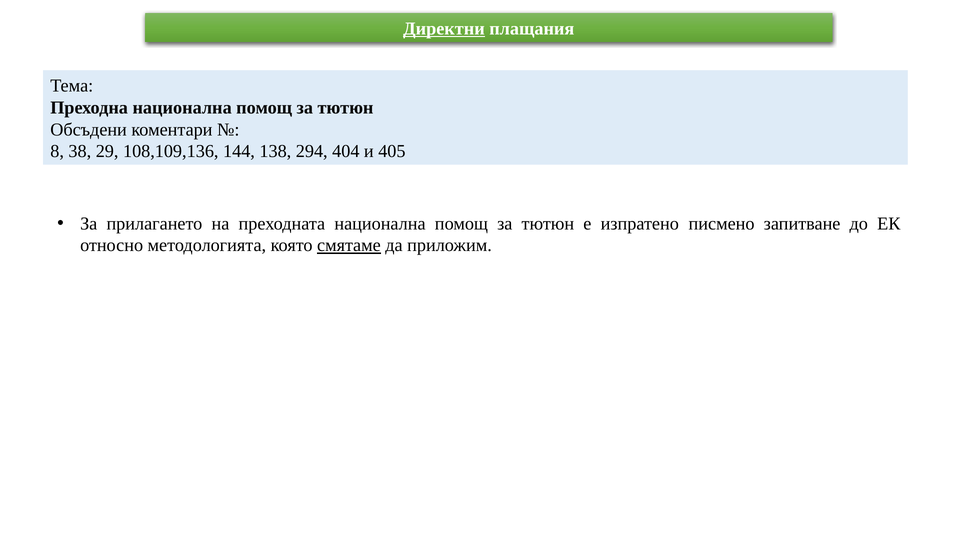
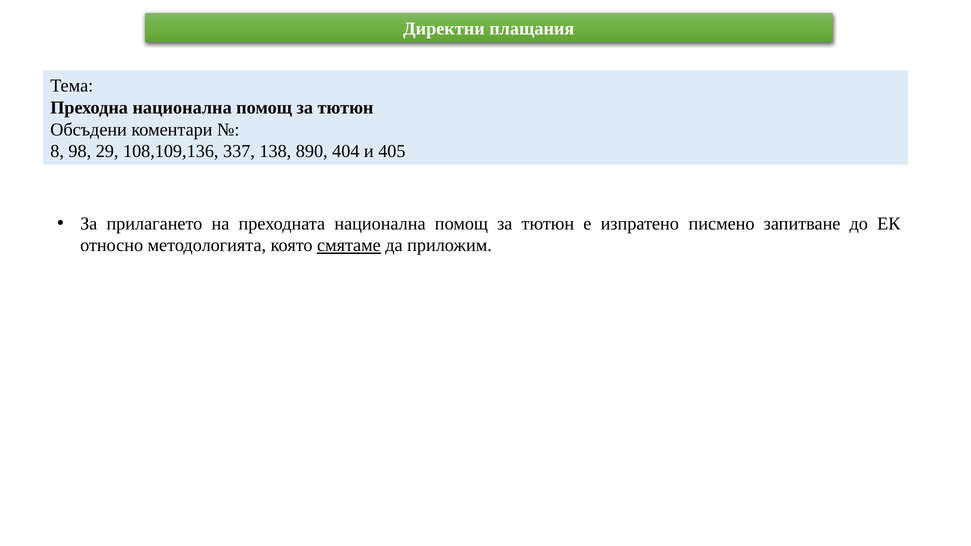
Директни underline: present -> none (444, 29)
38: 38 -> 98 (80, 152)
144: 144 -> 337 (239, 152)
294: 294 -> 890 (312, 152)
